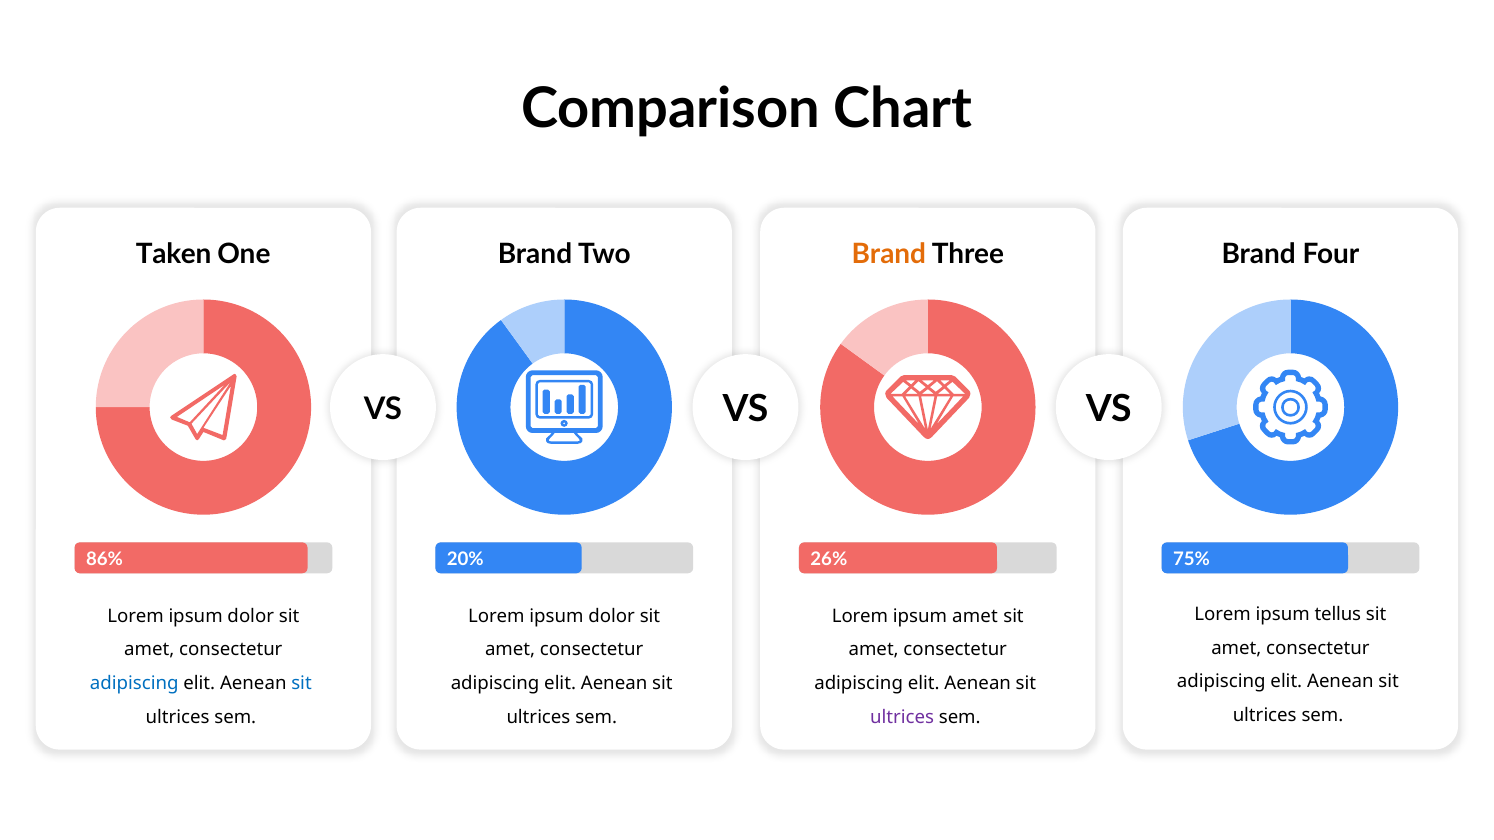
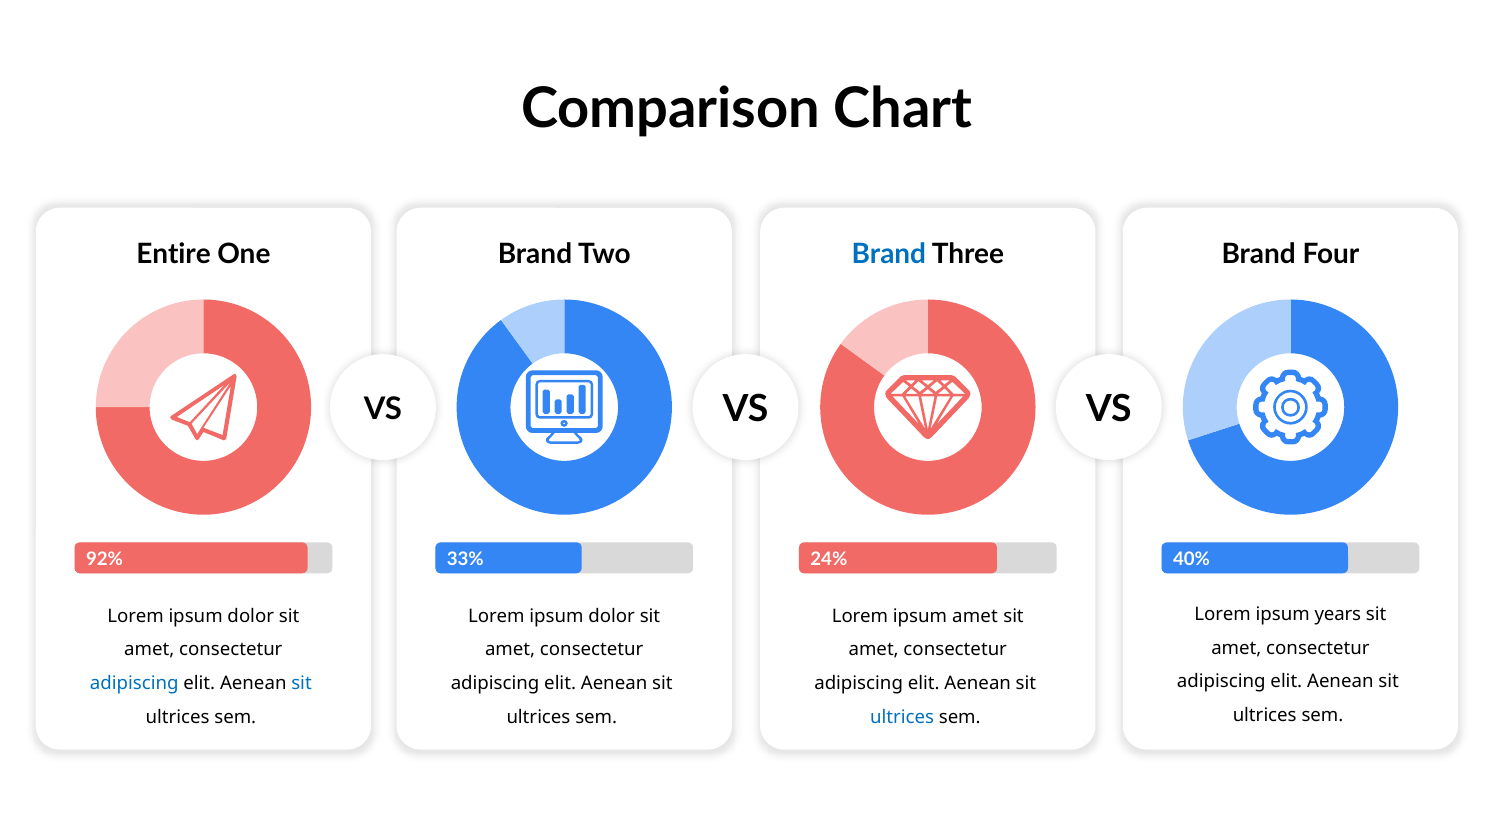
Taken: Taken -> Entire (174, 254)
Brand colour: orange -> blue (889, 254)
86%: 86% -> 92% (104, 559)
20%: 20% -> 33% (465, 559)
26%: 26% -> 24% (829, 559)
75%: 75% -> 40% (1192, 559)
tellus: tellus -> years (1338, 615)
ultrices colour: purple -> blue (902, 717)
